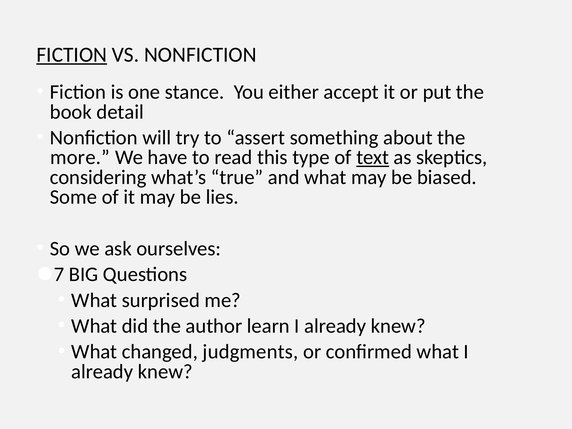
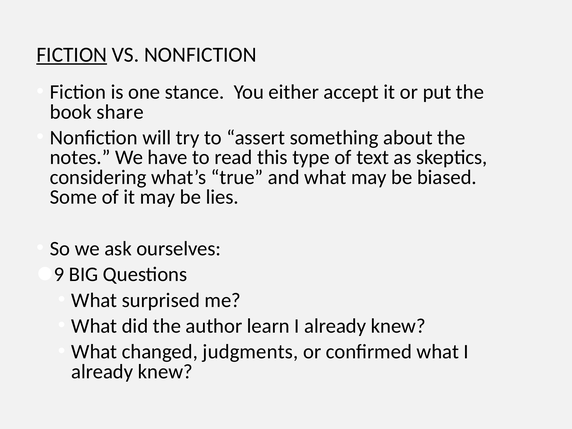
detail: detail -> share (120, 112)
more: more -> notes (80, 157)
text underline: present -> none (373, 157)
7: 7 -> 9 (59, 274)
